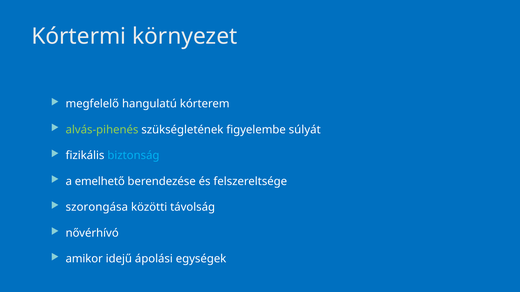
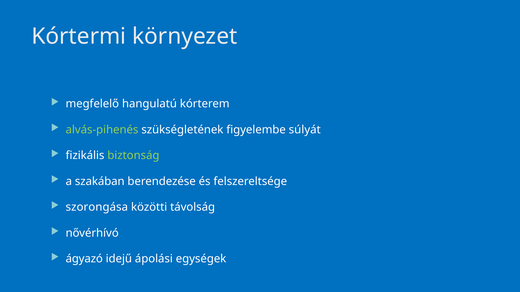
biztonság colour: light blue -> light green (133, 156)
emelhető: emelhető -> szakában (100, 182)
amikor: amikor -> ágyazó (84, 259)
